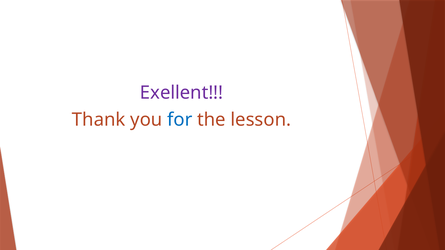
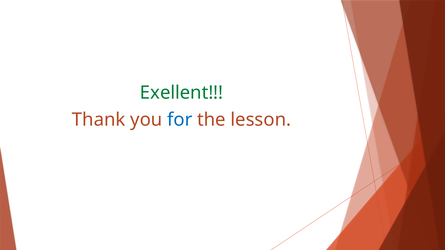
Exellent colour: purple -> green (182, 93)
